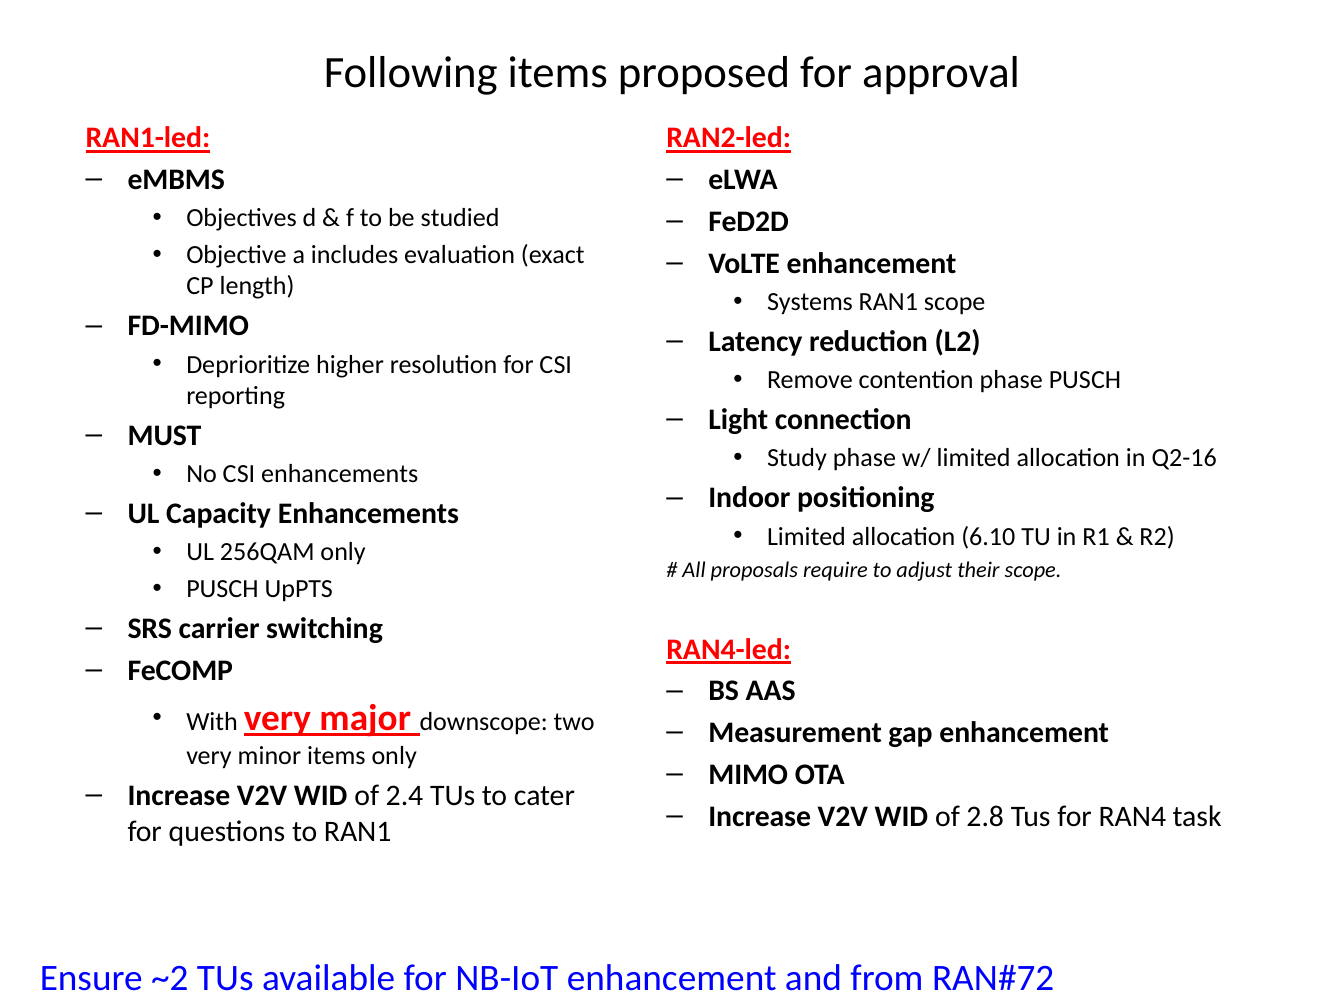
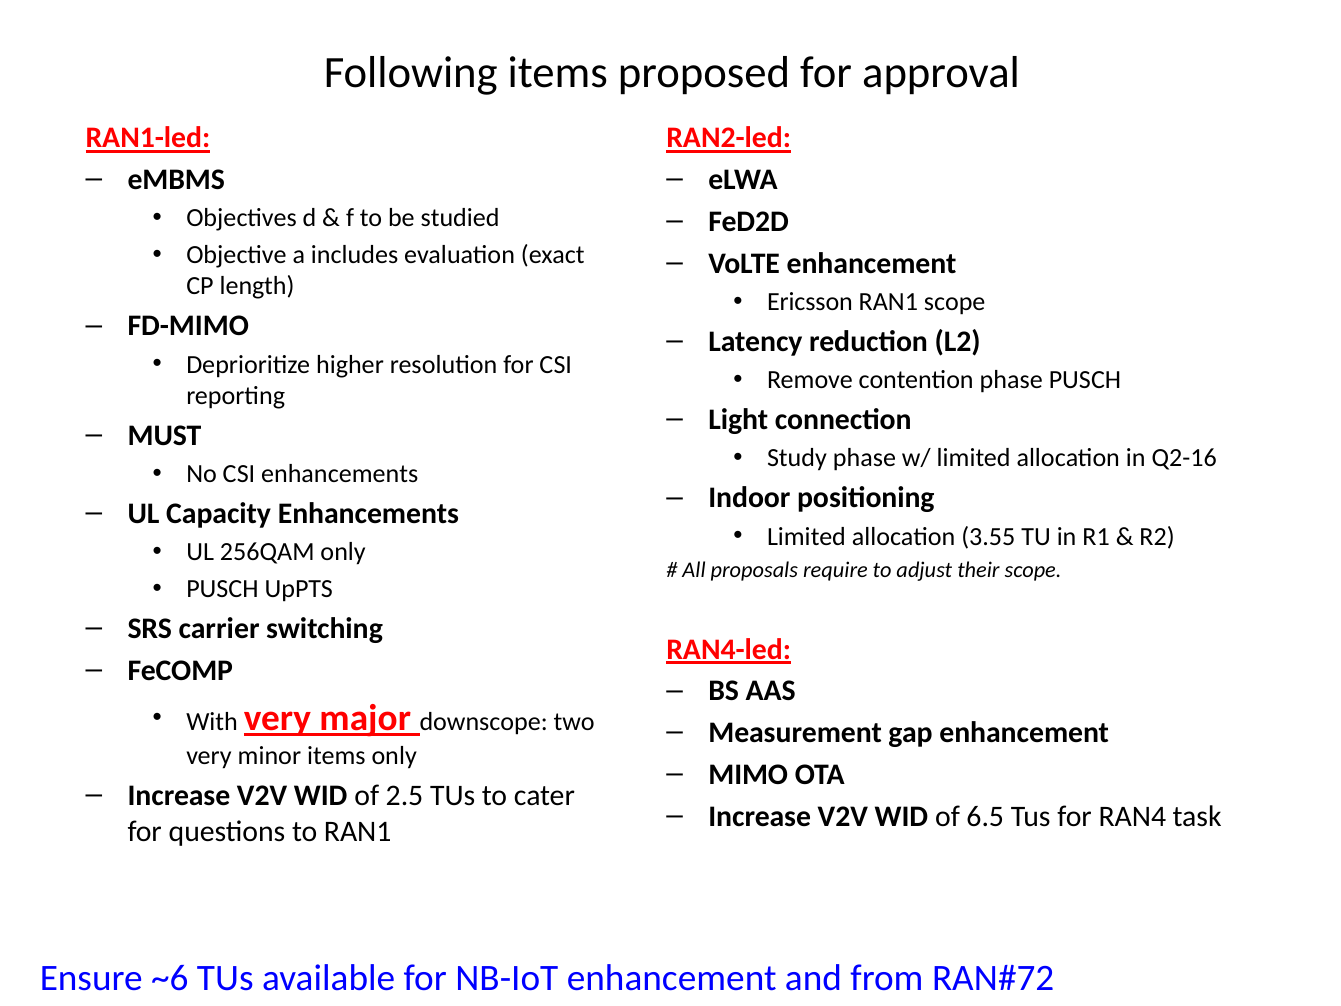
Systems: Systems -> Ericsson (810, 302)
6.10: 6.10 -> 3.55 (988, 536)
2.4: 2.4 -> 2.5 (405, 795)
2.8: 2.8 -> 6.5 (985, 816)
~2: ~2 -> ~6 (170, 978)
